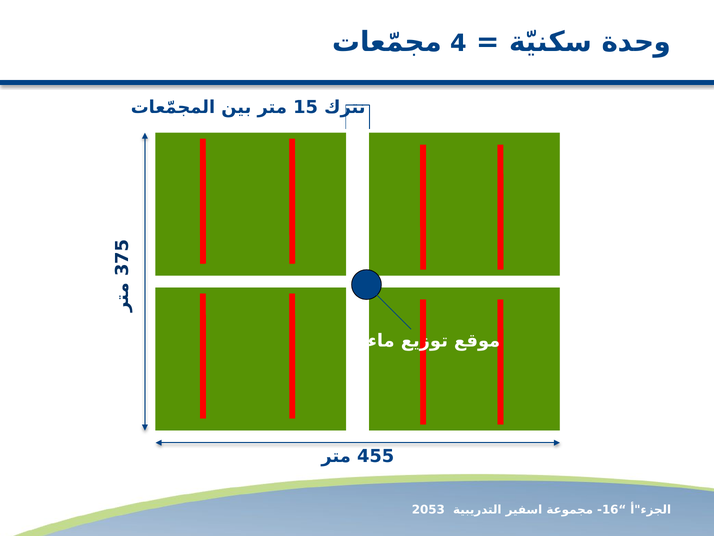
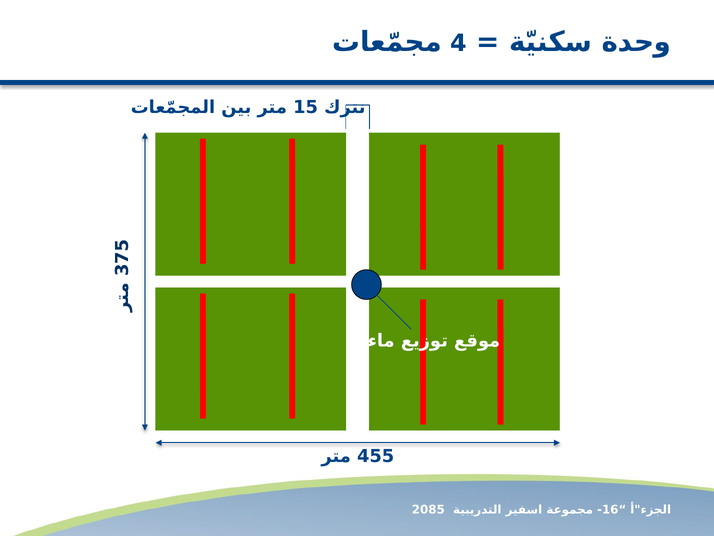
2053: 2053 -> 2085 (428, 509)
